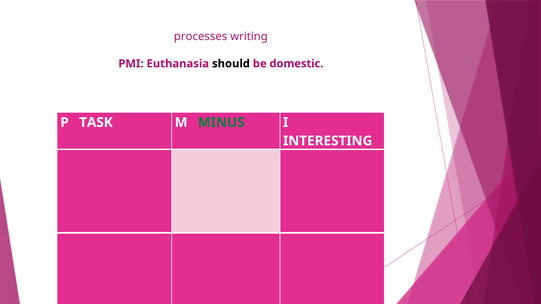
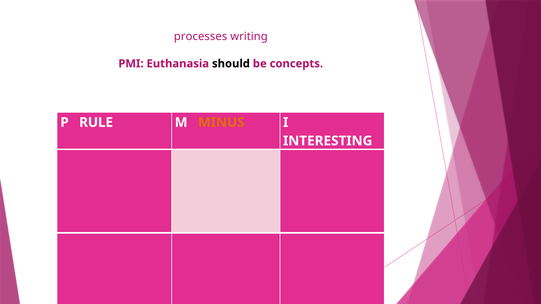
domestic: domestic -> concepts (296, 64)
TASK: TASK -> RULE (96, 123)
MINUS colour: green -> orange (221, 123)
